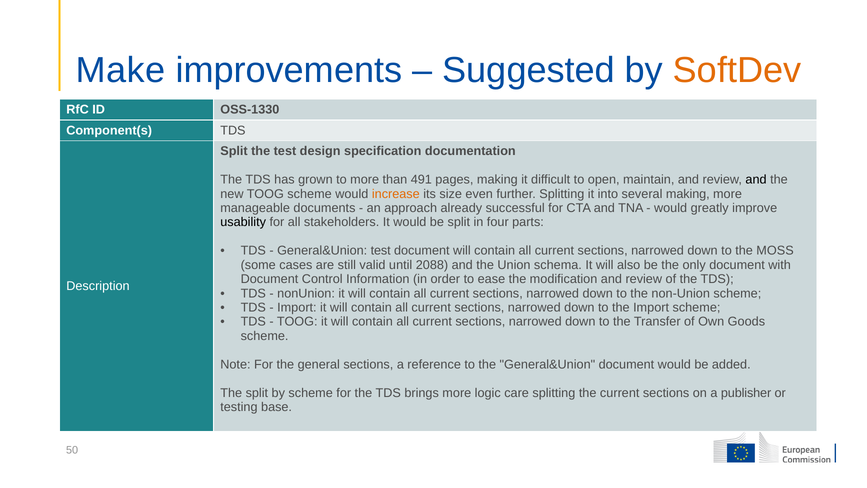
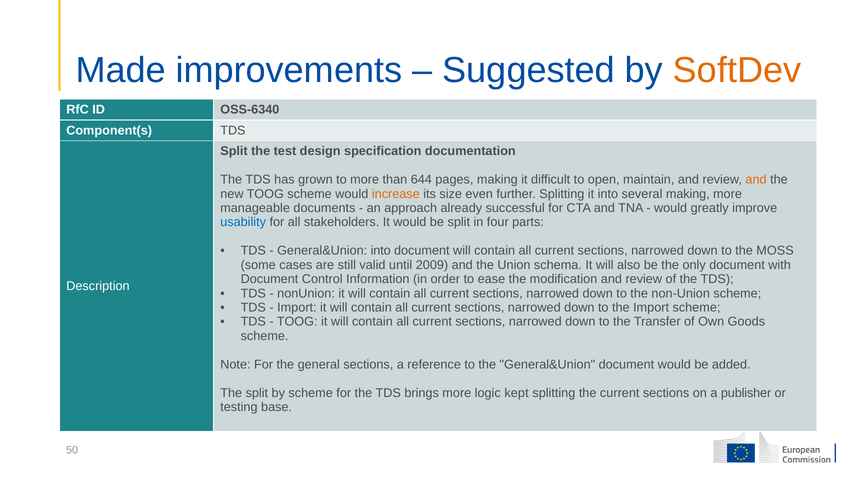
Make: Make -> Made (121, 70)
OSS-1330: OSS-1330 -> OSS-6340 (250, 110)
491: 491 -> 644 (421, 180)
and colour: black -> orange (756, 180)
usability colour: black -> blue (243, 222)
General&Union test: test -> into (381, 251)
2088: 2088 -> 2009 (432, 265)
care: care -> kept (517, 393)
